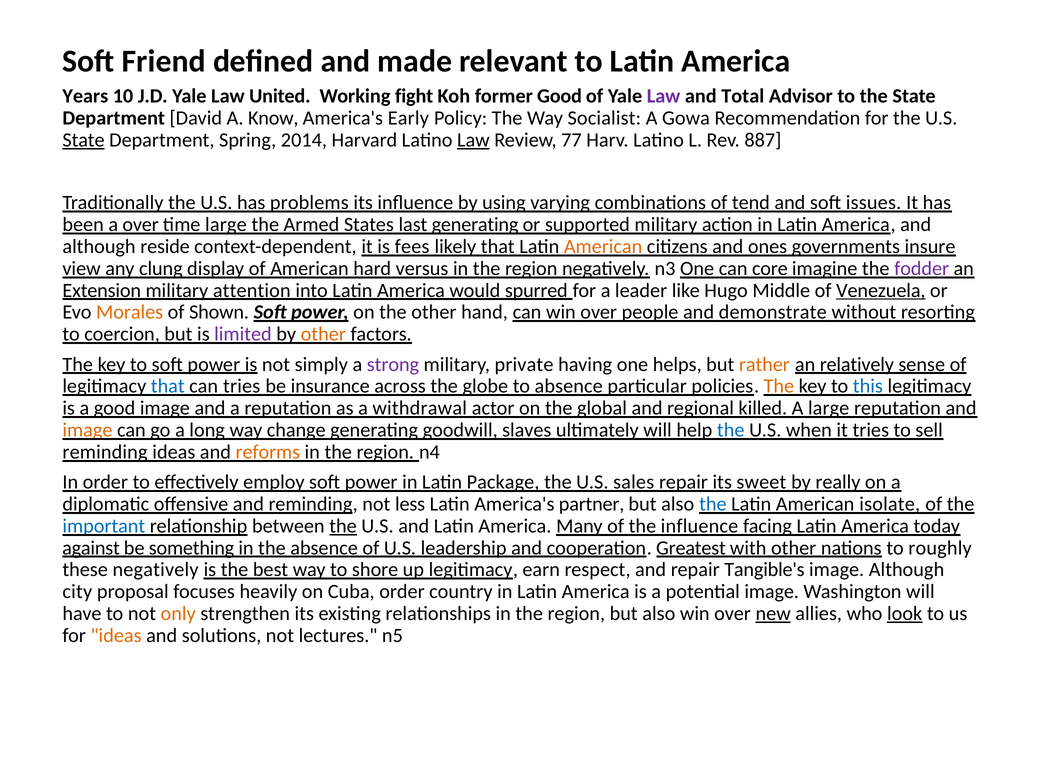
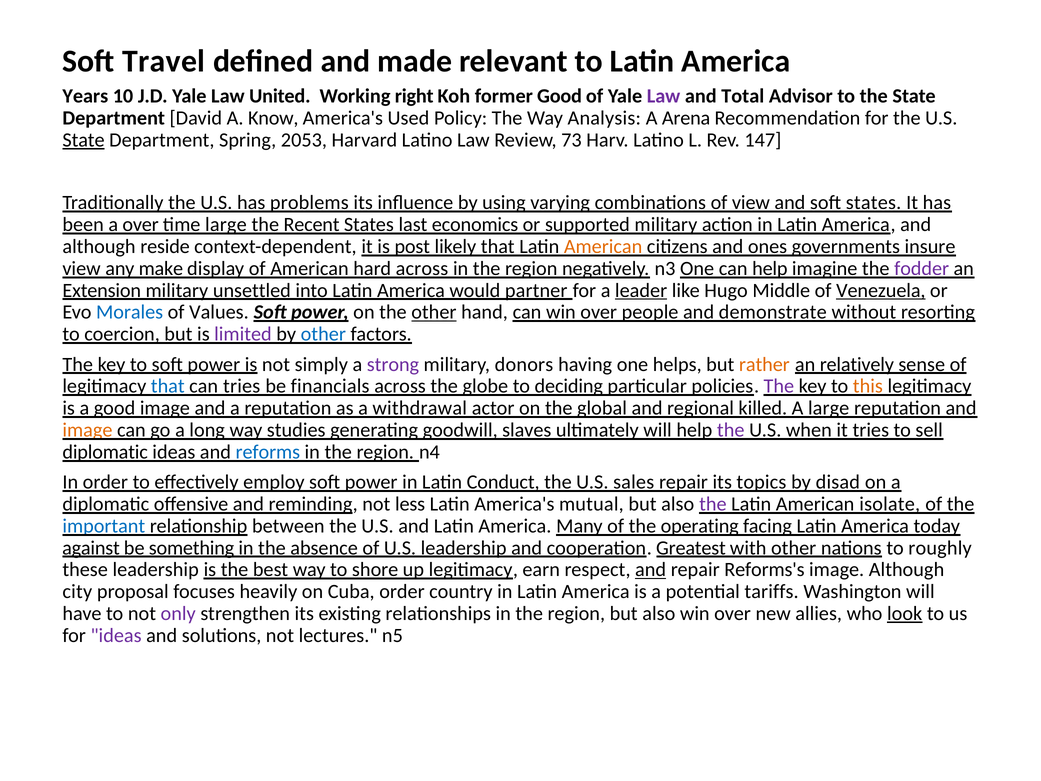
Friend: Friend -> Travel (164, 61)
fight: fight -> right (414, 96)
Early: Early -> Used (408, 118)
Socialist: Socialist -> Analysis (604, 118)
Gowa: Gowa -> Arena (686, 118)
2014: 2014 -> 2053 (304, 140)
Law underline: present -> none (473, 140)
77: 77 -> 73 (571, 140)
887: 887 -> 147 (763, 140)
of tend: tend -> view (751, 203)
soft issues: issues -> states (874, 203)
Armed: Armed -> Recent (312, 225)
last generating: generating -> economics (475, 225)
fees: fees -> post (412, 247)
clung: clung -> make (161, 268)
hard versus: versus -> across (422, 268)
can core: core -> help (770, 268)
attention: attention -> unsettled (252, 290)
spurred: spurred -> partner (536, 290)
leader underline: none -> present (641, 290)
Morales colour: orange -> blue (130, 312)
Shown: Shown -> Values (219, 312)
other underline: none -> present (434, 312)
other colour: orange -> blue (323, 334)
private: private -> donors (524, 364)
insurance: insurance -> financials (330, 386)
to absence: absence -> deciding (569, 386)
The colour: orange -> purple (779, 386)
this colour: blue -> orange (868, 386)
change: change -> studies (296, 430)
the colour: blue -> purple (731, 430)
reminding: reminding -> diplomatic (105, 452)
reforms colour: orange -> blue (268, 452)
Package: Package -> Conduct (503, 482)
sweet: sweet -> topics (761, 482)
really: really -> disad (838, 482)
partner: partner -> mutual (591, 504)
the colour: blue -> purple (713, 504)
the underline: present -> none (343, 526)
the influence: influence -> operating (700, 526)
these negatively: negatively -> leadership (156, 570)
and underline: none -> present (651, 570)
Tangible's: Tangible's -> Reforms's (764, 570)
potential image: image -> tariffs (772, 591)
only colour: orange -> purple (178, 613)
new underline: present -> none (773, 613)
ideas colour: orange -> purple (116, 635)
